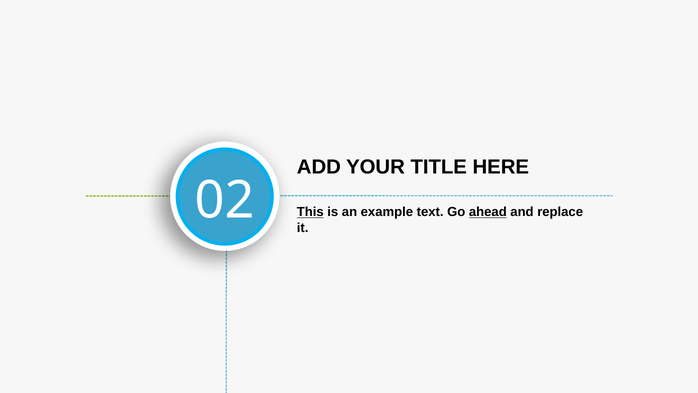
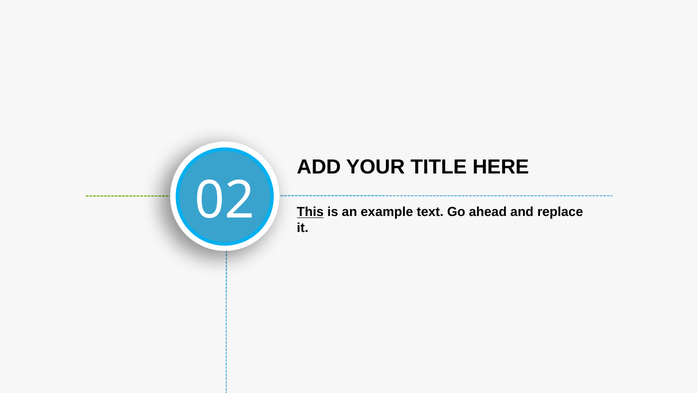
ahead underline: present -> none (488, 212)
